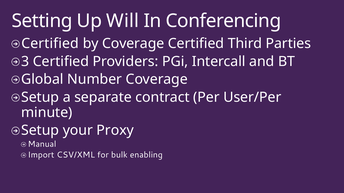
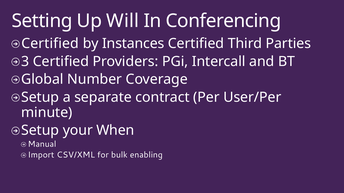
by Coverage: Coverage -> Instances (133, 44)
Proxy: Proxy -> When (115, 131)
